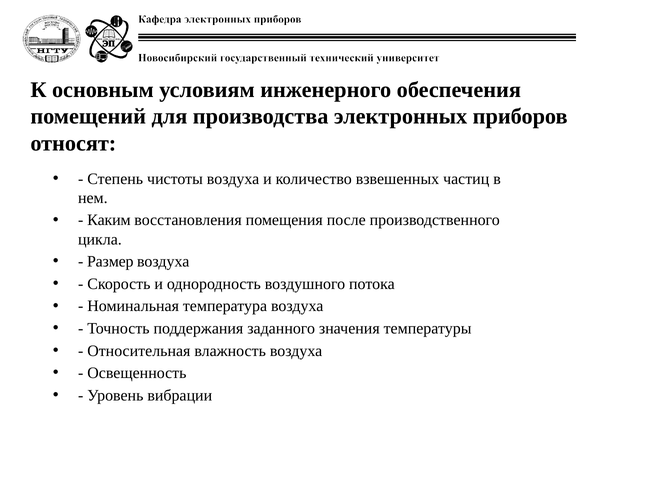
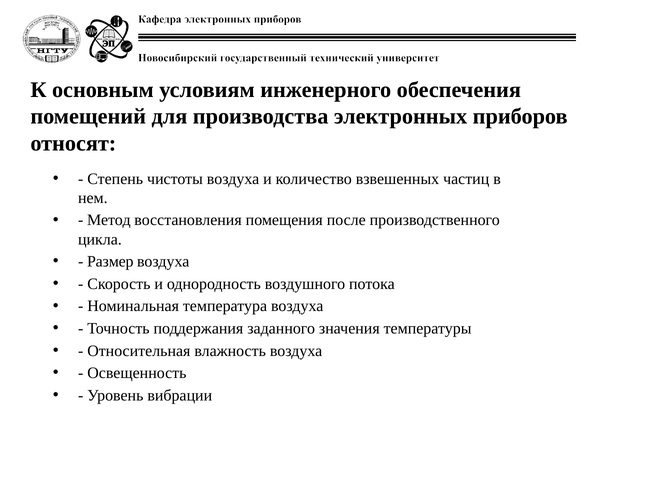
Каким: Каким -> Метод (109, 220)
